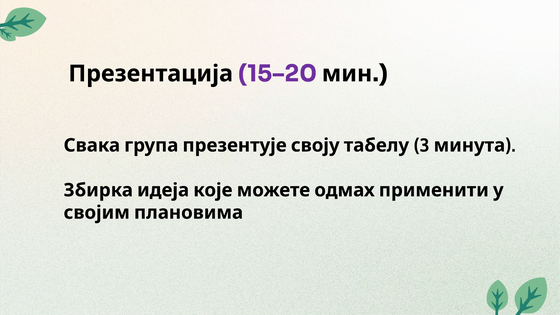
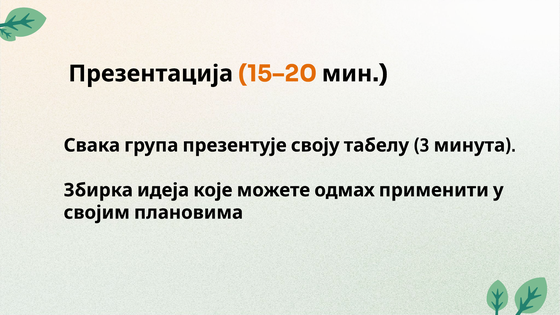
15–20 colour: purple -> orange (278, 74)
